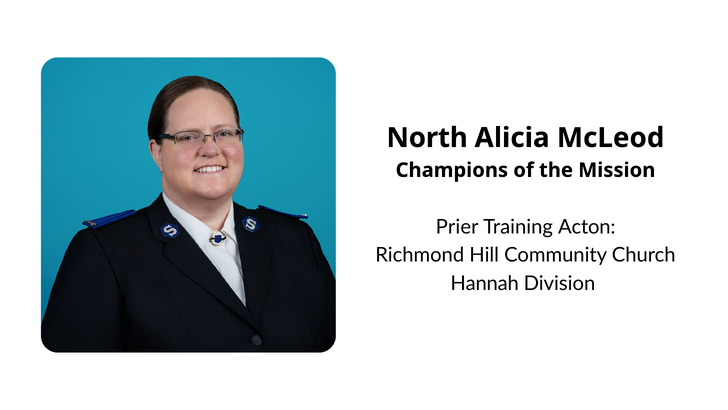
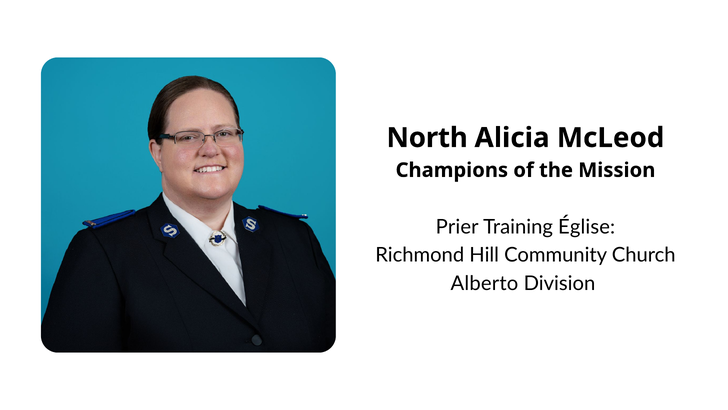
Acton: Acton -> Église (587, 227)
Hannah: Hannah -> Alberto (484, 283)
